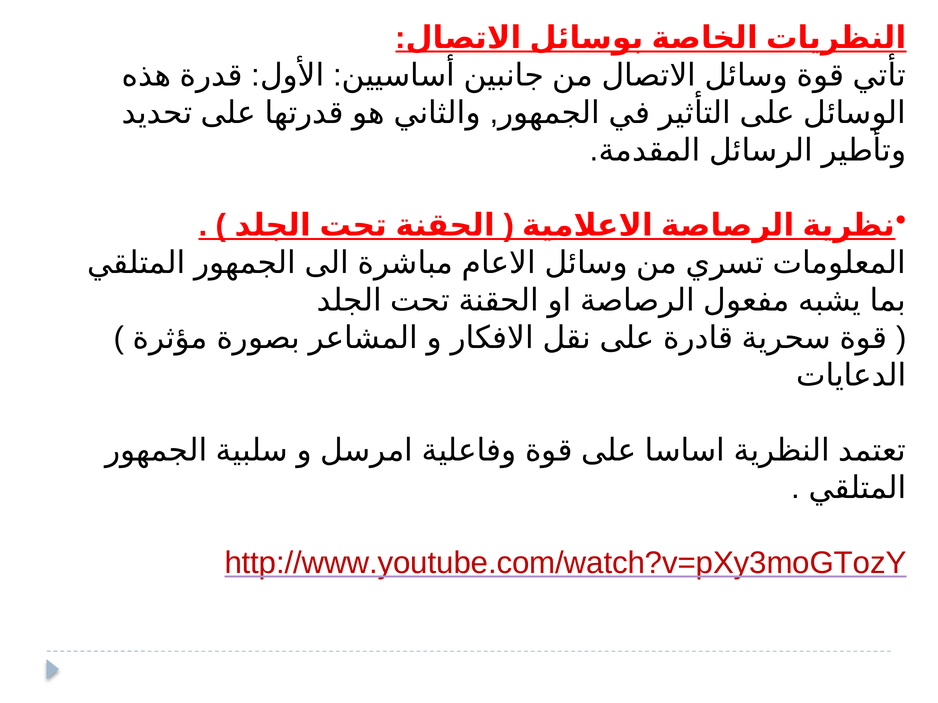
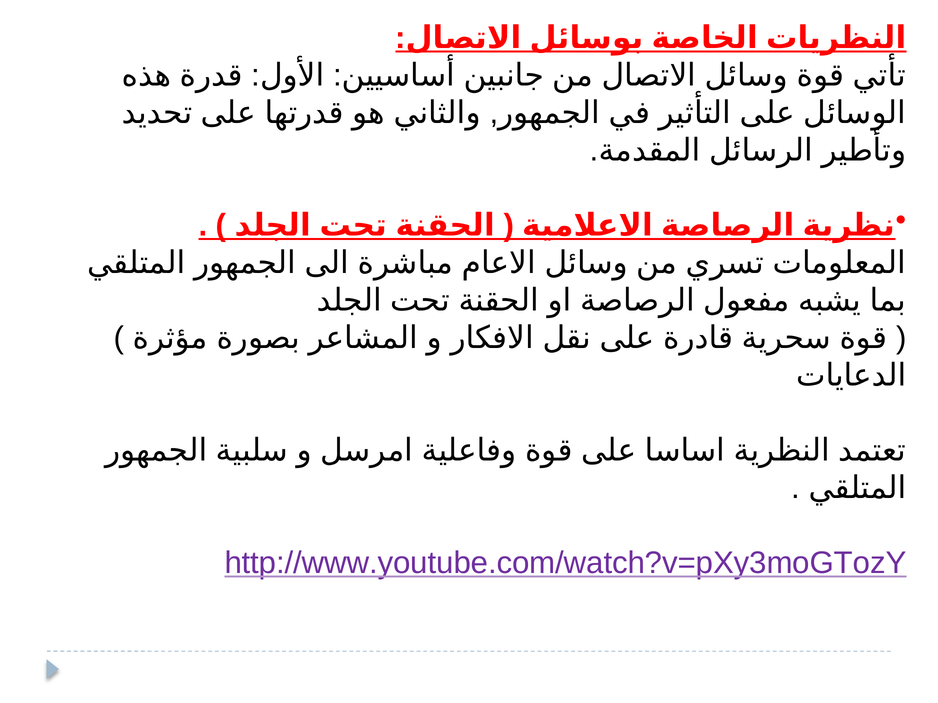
http://www.youtube.com/watch?v=pXy3moGTozY colour: red -> purple (566, 563)
